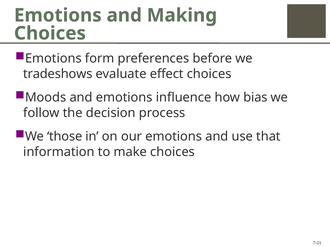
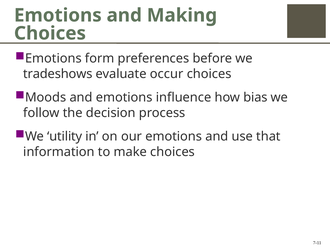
effect: effect -> occur (167, 74)
those: those -> utility (65, 137)
